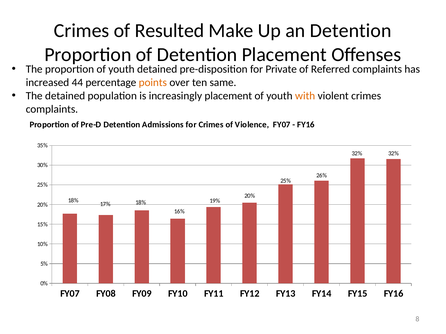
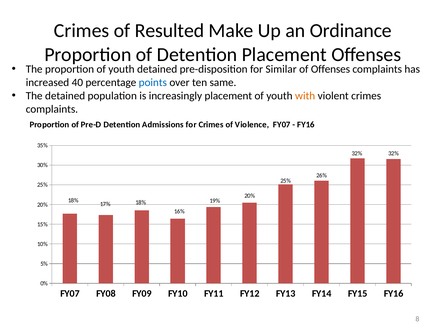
an Detention: Detention -> Ordinance (351, 31)
Private: Private -> Similar (281, 69)
of Referred: Referred -> Offenses (330, 69)
44: 44 -> 40 (77, 83)
points colour: orange -> blue (153, 83)
